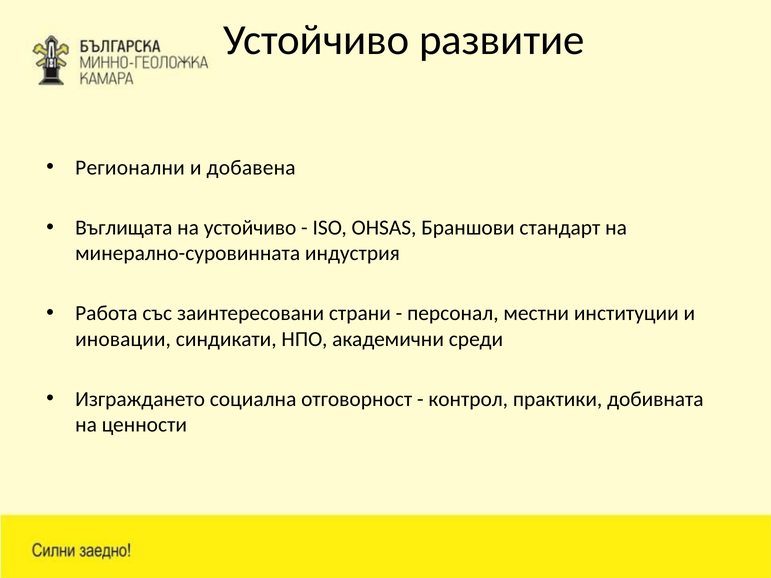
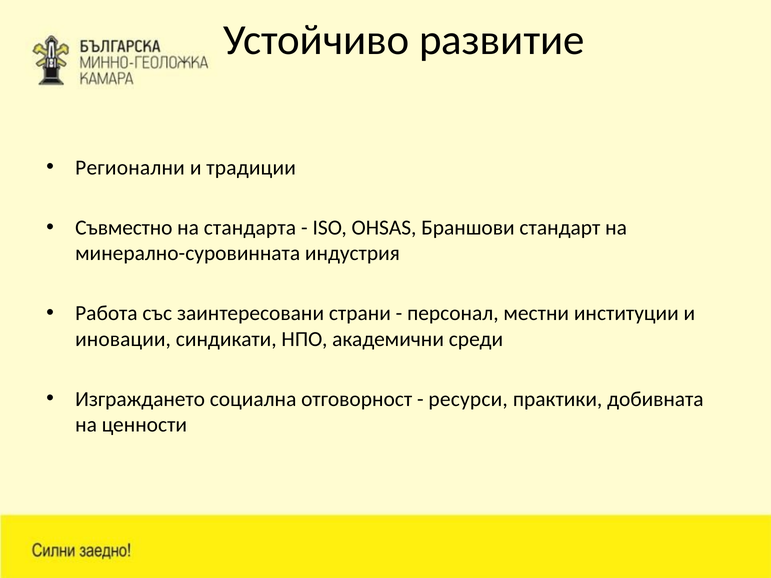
добавена: добавена -> традиции (251, 168)
Въглищата: Въглищата -> Съвместно (124, 228)
на устойчиво: устойчиво -> стандарта (250, 228)
контрол: контрол -> ресурси (468, 399)
